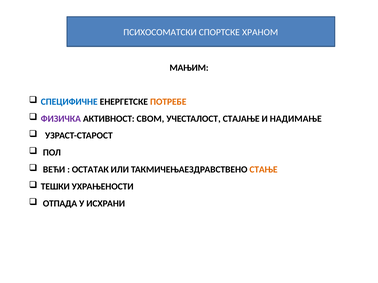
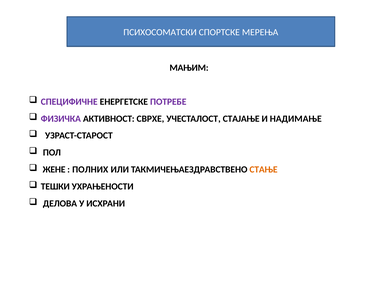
ХРАНОМ: ХРАНОМ -> МЕРЕЊА (260, 32)
СПЕЦИФИЧНЕ colour: blue -> purple (69, 102)
ПОТРЕБЕ colour: orange -> purple (168, 102)
СВОМ: СВОМ -> СВРХЕ (150, 119)
ВЕЋИ: ВЕЋИ -> ЖЕНE (54, 170)
ОСТАТАК: ОСТАТАК -> ПОЛНИХ (90, 170)
ОТПАДА: ОТПАДА -> ДЕЛОВА (60, 204)
